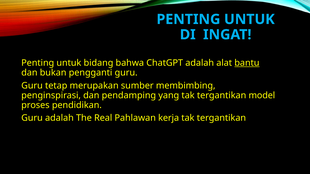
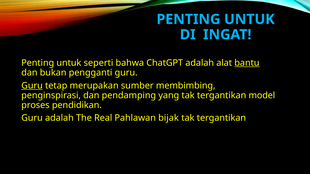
bidang: bidang -> seperti (98, 63)
Guru underline: none -> present (32, 86)
kerja: kerja -> bijak (169, 118)
